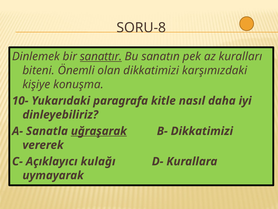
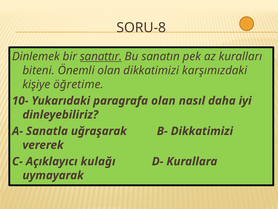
konuşma: konuşma -> öğretime (78, 84)
paragrafa kitle: kitle -> olan (163, 101)
uğraşarak underline: present -> none (99, 131)
